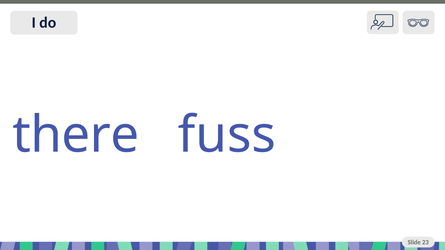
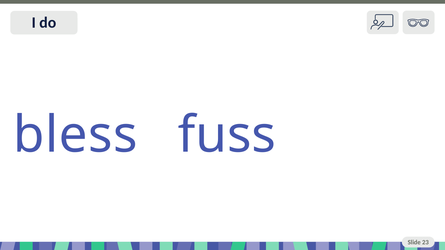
there: there -> bless (75, 135)
